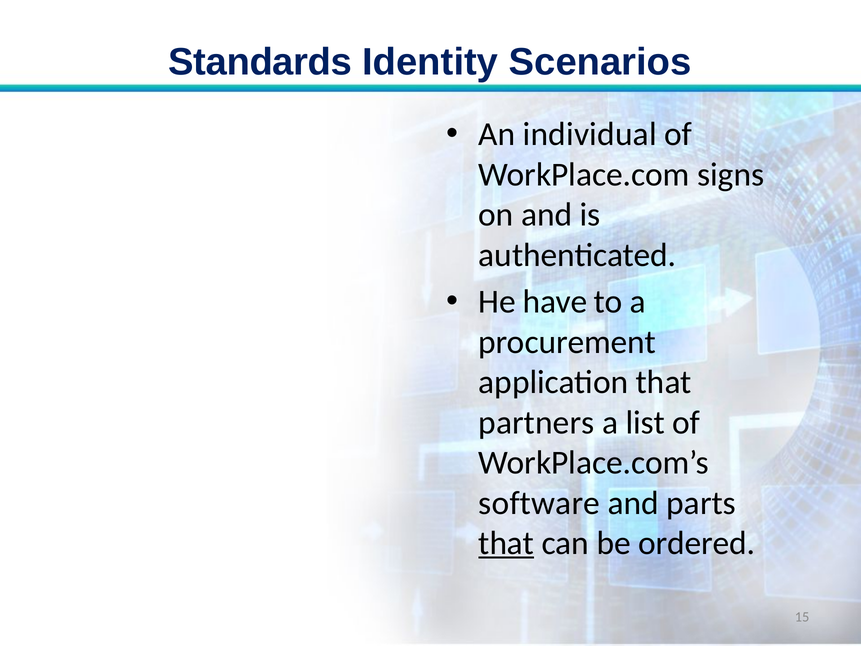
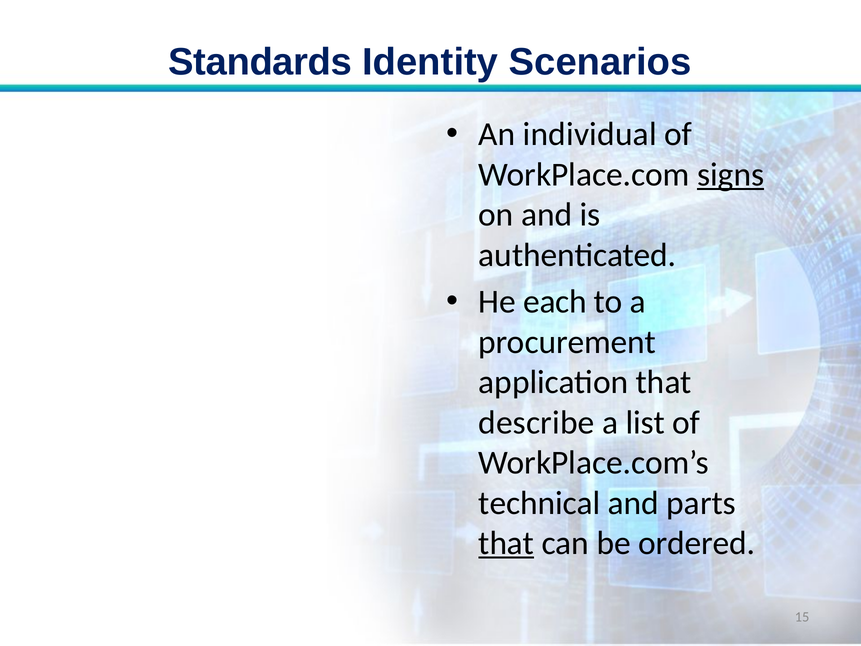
signs underline: none -> present (731, 175)
have: have -> each (555, 302)
partners: partners -> describe (536, 422)
software: software -> technical (539, 503)
